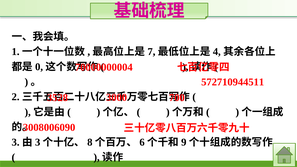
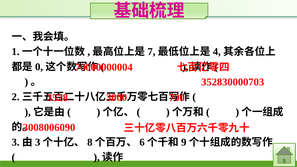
572710944511: 572710944511 -> 352830000703 (233, 82)
